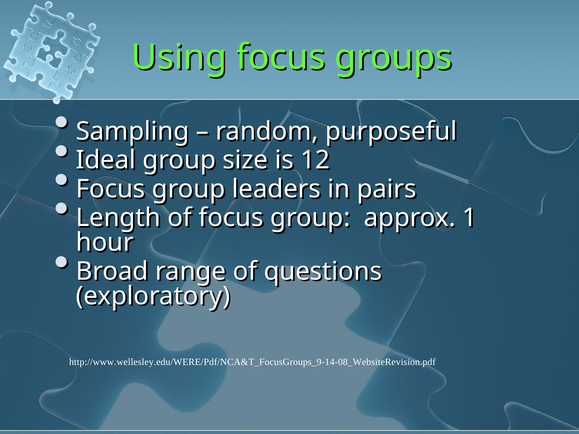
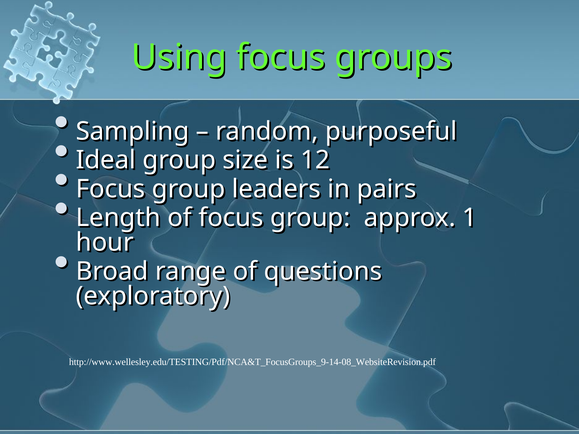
http://www.wellesley.edu/WERE/Pdf/NCA&T_FocusGroups_9-14-08_WebsiteRevision.pdf: http://www.wellesley.edu/WERE/Pdf/NCA&T_FocusGroups_9-14-08_WebsiteRevision.pdf -> http://www.wellesley.edu/TESTING/Pdf/NCA&T_FocusGroups_9-14-08_WebsiteRevision.pdf (252, 362)
